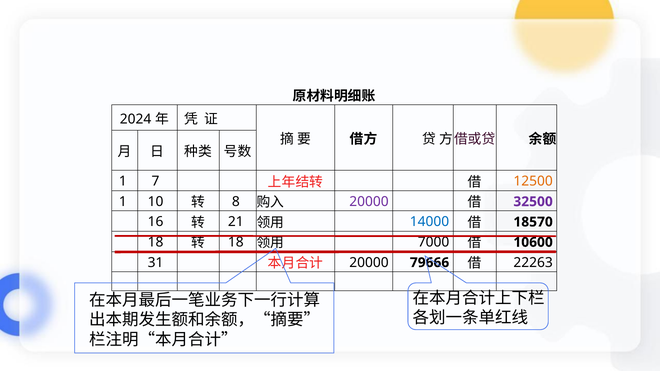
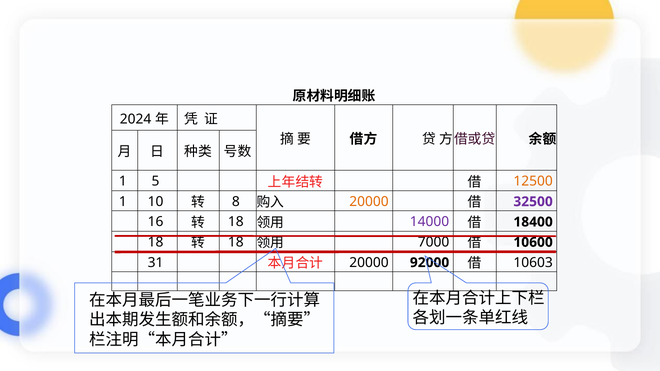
7: 7 -> 5 (156, 181)
20000 colour: purple -> orange (369, 202)
21: 21 -> 18 (236, 222)
14000 colour: blue -> purple (430, 222)
18570: 18570 -> 18400 (533, 222)
79666: 79666 -> 92000 (430, 263)
22263: 22263 -> 10603 (533, 263)
